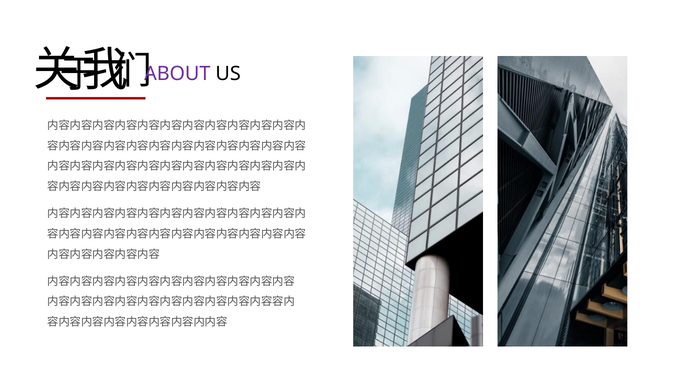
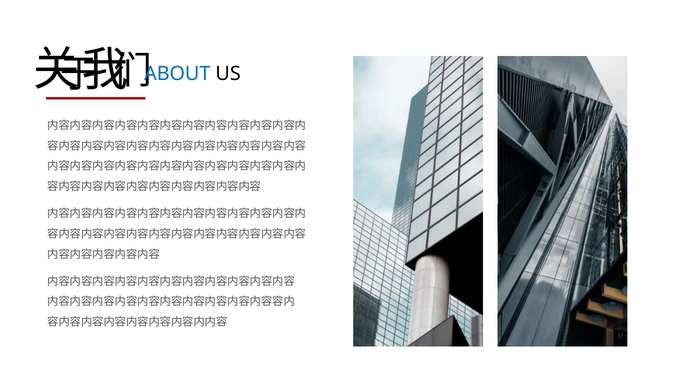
ABOUT colour: purple -> blue (177, 74)
